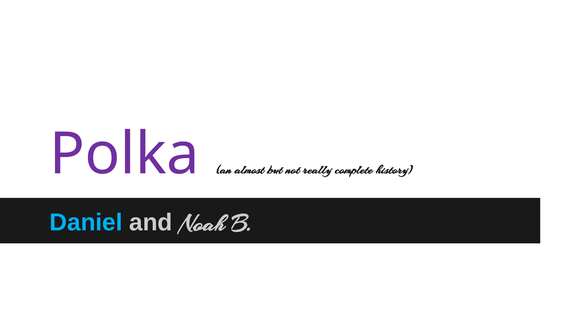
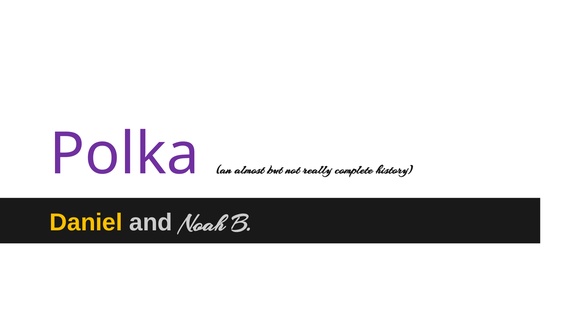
Daniel colour: light blue -> yellow (86, 222)
